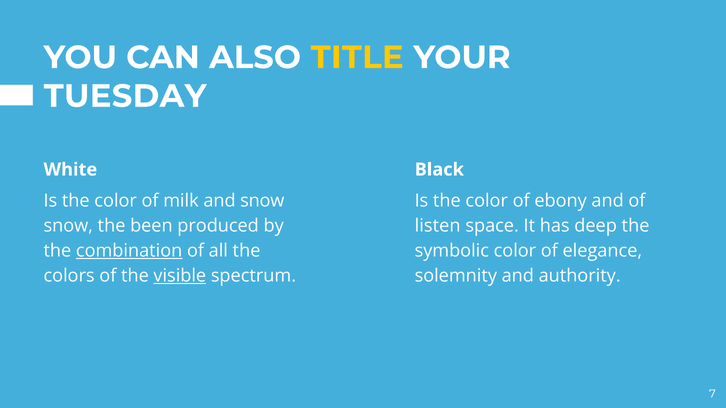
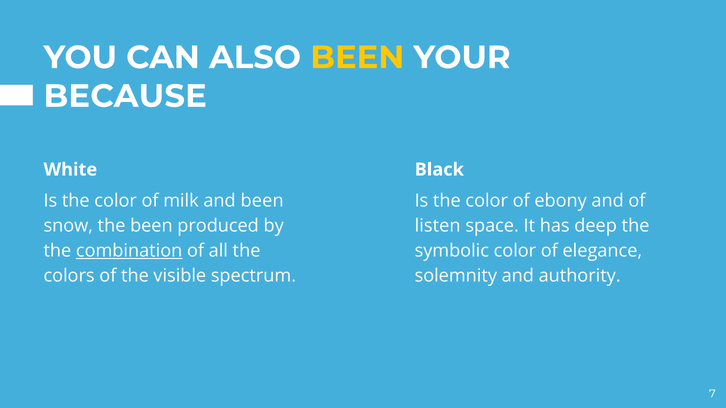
ALSO TITLE: TITLE -> BEEN (357, 58)
TUESDAY: TUESDAY -> BECAUSE (125, 96)
and snow: snow -> been (262, 201)
visible underline: present -> none (180, 276)
